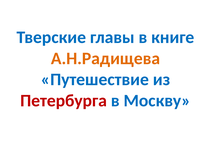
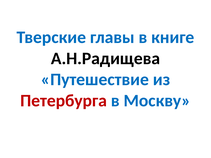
А.Н.Радищева colour: orange -> black (105, 59)
